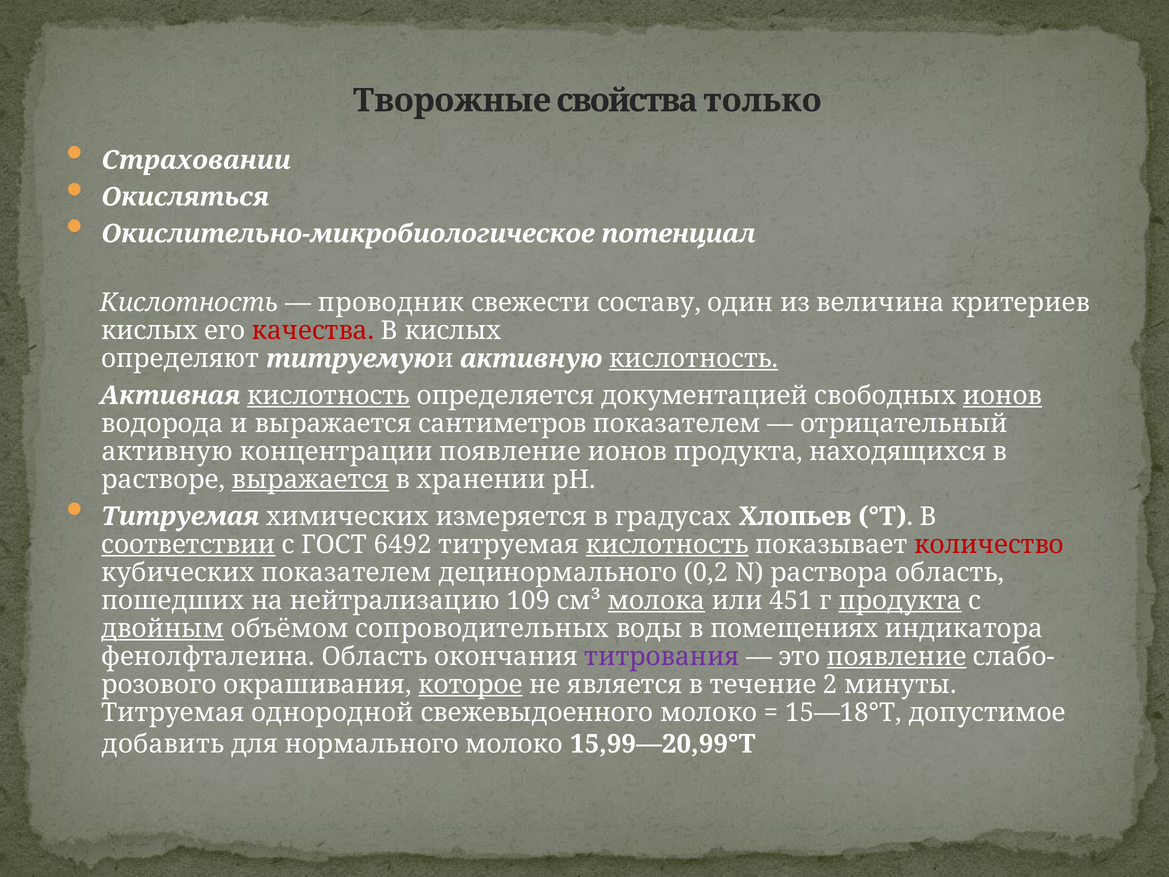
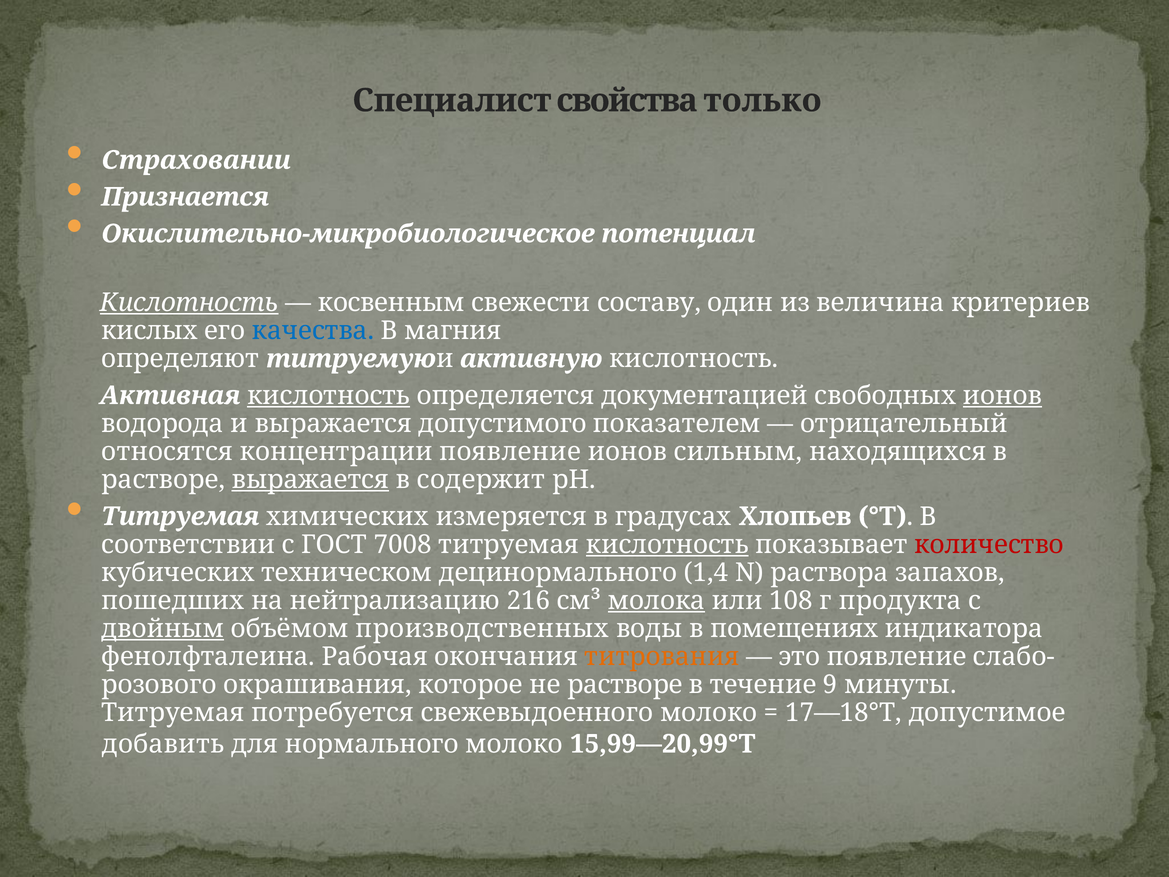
Творожные: Творожные -> Специалист (452, 101)
Окисляться: Окисляться -> Признается (185, 197)
Кислотность underline: none -> present (189, 303)
проводник: проводник -> косвенным (391, 303)
качества colour: red -> blue (313, 331)
В кислых: кислых -> магния (453, 331)
кислотность underline: present -> none (694, 359)
сантиметров: сантиметров -> допустимого (503, 423)
активную: активную -> относятся (167, 451)
ионов продукта: продукта -> сильным (738, 451)
хранении: хранении -> содержит (481, 480)
соответствии underline: present -> none (188, 544)
6492: 6492 -> 7008 (403, 544)
кубических показателем: показателем -> техническом (347, 572)
0,2: 0,2 -> 1,4 (706, 572)
раствора область: область -> запахов (950, 572)
109: 109 -> 216 (528, 600)
451: 451 -> 108 (791, 600)
продукта underline: present -> none (900, 600)
сопроводительных: сопроводительных -> производственных (482, 628)
фенолфталеина Область: Область -> Рабочая (375, 656)
титрования colour: purple -> orange (662, 656)
появление underline: present -> none (897, 656)
которое underline: present -> none (470, 684)
не является: является -> растворе (625, 684)
2: 2 -> 9 (830, 684)
однородной: однородной -> потребуется (333, 712)
15—18°Т: 15—18°Т -> 17—18°Т (843, 712)
